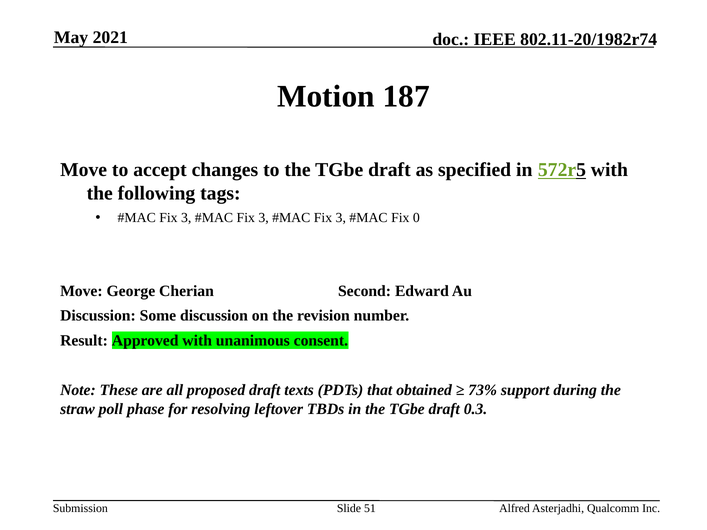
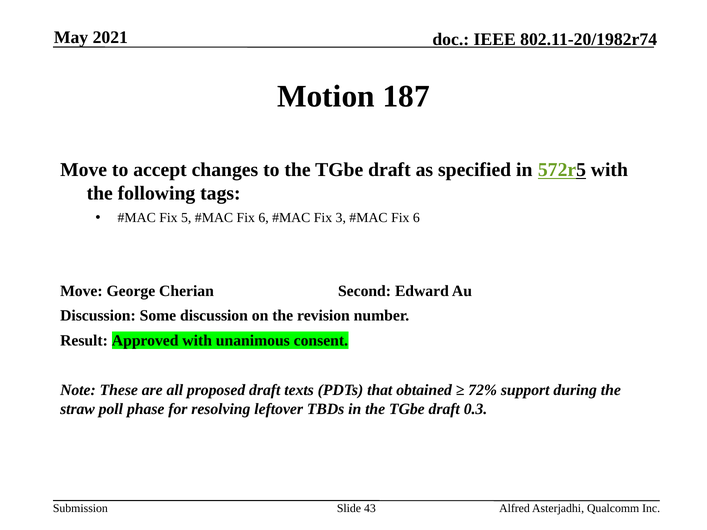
3: 3 -> 5 (186, 218)
3: 3 -> 6 (264, 218)
0: 0 -> 6 (416, 218)
73%: 73% -> 72% (483, 390)
51: 51 -> 43 (370, 509)
